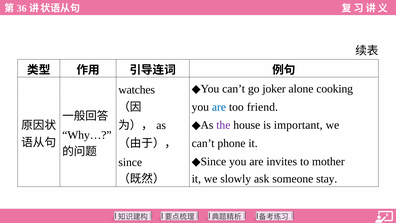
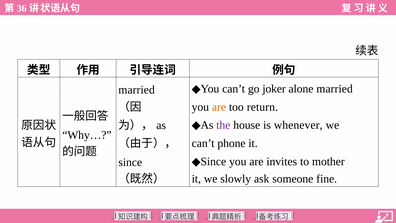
alone cooking: cooking -> married (335, 89)
watches: watches -> married (137, 90)
are colour: blue -> orange (219, 107)
friend: friend -> return (262, 107)
important: important -> whenever (298, 125)
stay: stay -> fine (327, 179)
